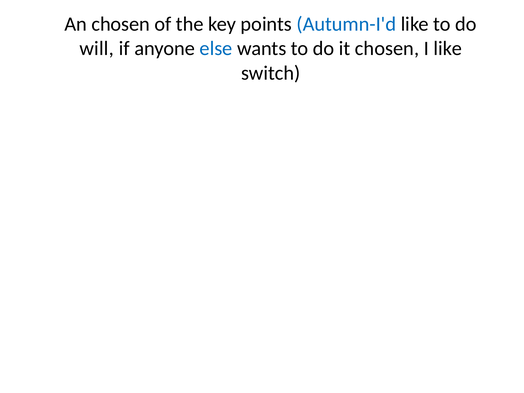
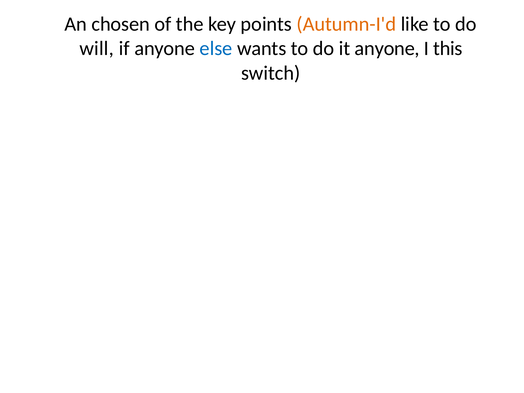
Autumn-I'd colour: blue -> orange (346, 24)
it chosen: chosen -> anyone (387, 49)
I like: like -> this (448, 49)
